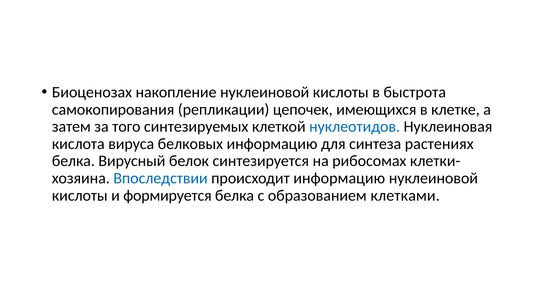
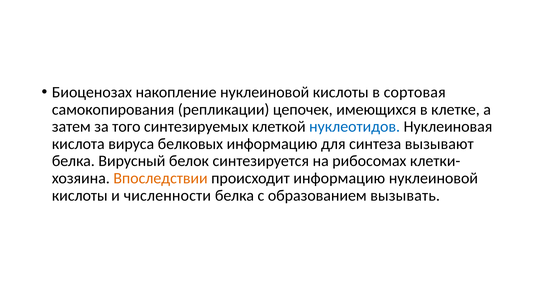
быстрота: быстрота -> сортовая (415, 92)
растениях: растениях -> вызывают (439, 144)
Впоследствии colour: blue -> orange (161, 178)
формируется: формируется -> численности (167, 196)
клетками: клетками -> вызывать (405, 196)
